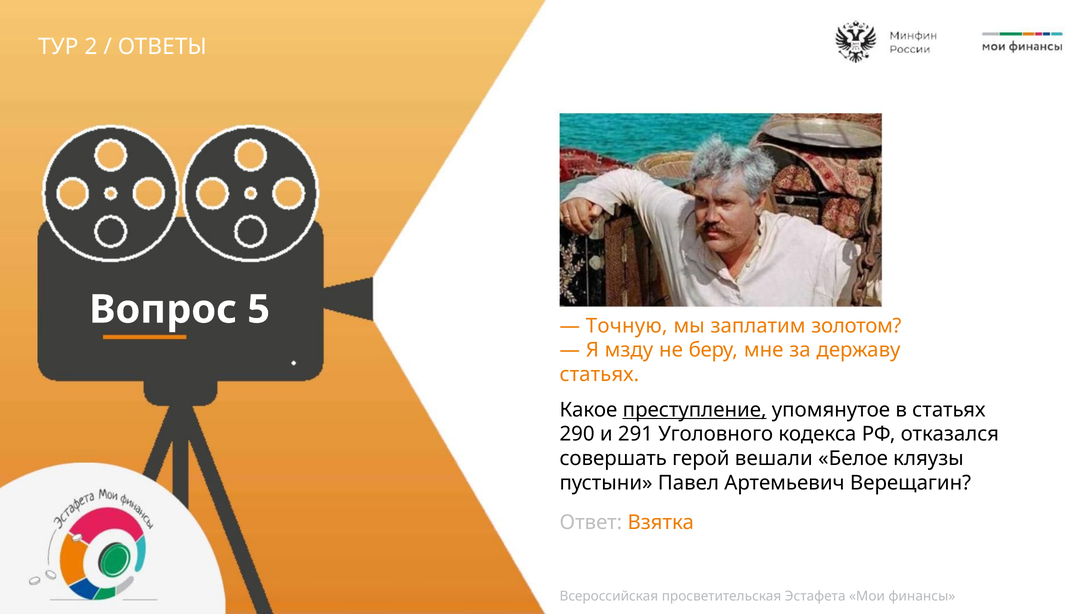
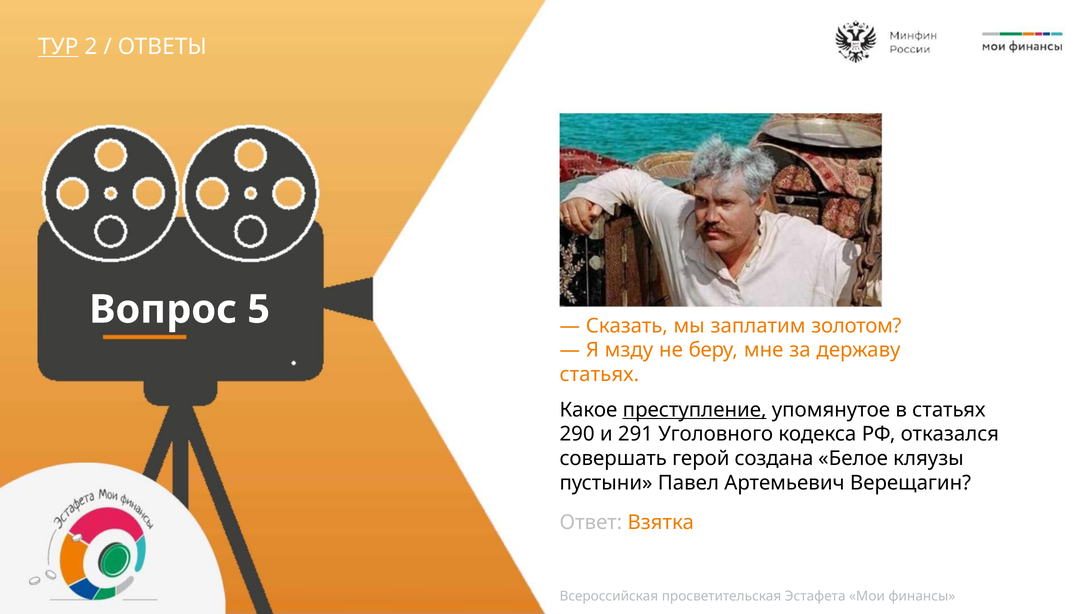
ТУР underline: none -> present (58, 47)
Точную: Точную -> Сказать (627, 326)
вешали: вешали -> создана (774, 458)
